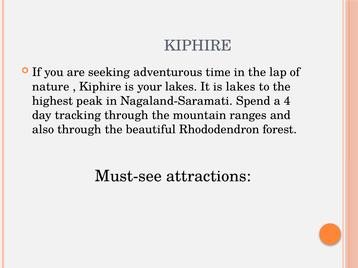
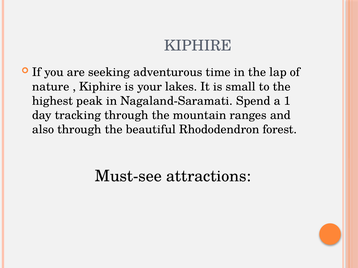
is lakes: lakes -> small (241, 87)
4: 4 -> 1 (287, 101)
